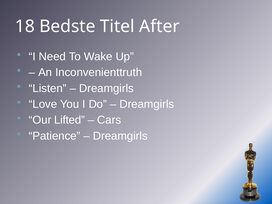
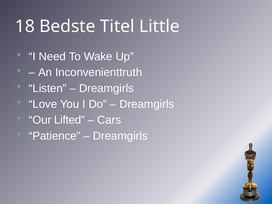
After: After -> Little (159, 26)
